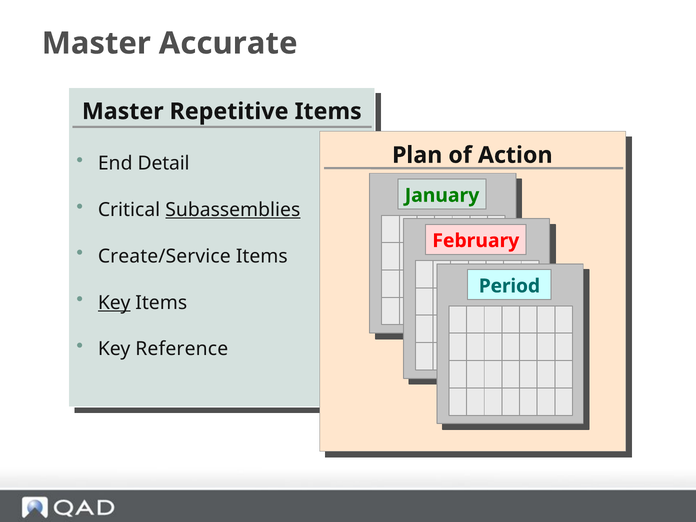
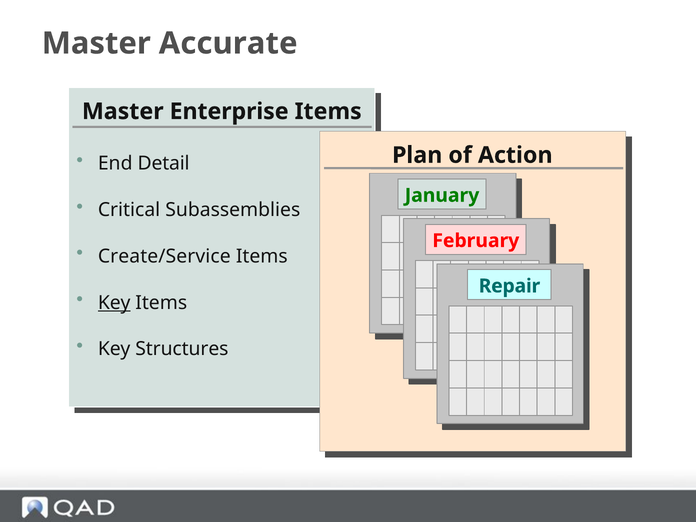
Repetitive: Repetitive -> Enterprise (229, 111)
Subassemblies underline: present -> none (233, 210)
Period: Period -> Repair (509, 286)
Reference: Reference -> Structures (182, 349)
